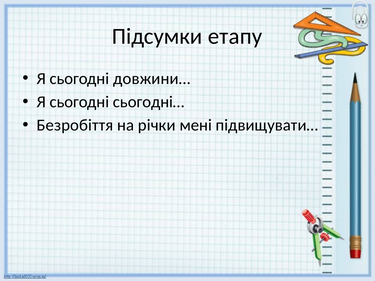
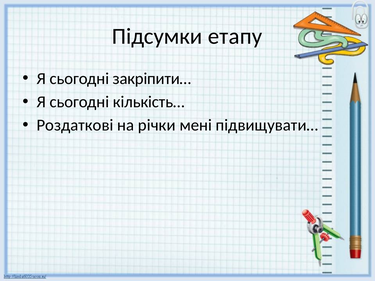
довжини…: довжини… -> закріпити… (152, 79)
сьогодні…: сьогодні… -> кількість… (149, 102)
Безробіття: Безробіття -> Роздаткові (75, 125)
